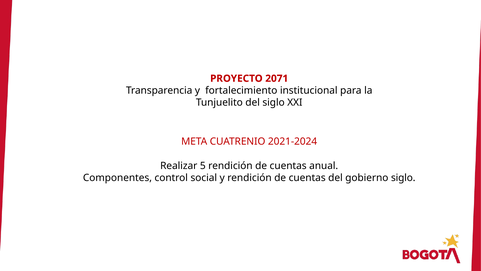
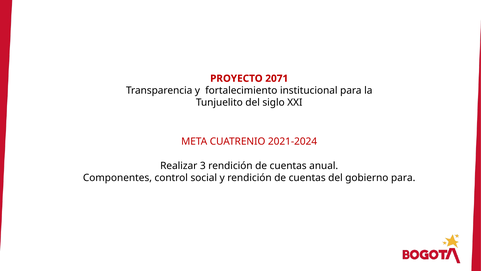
5: 5 -> 3 (203, 165)
gobierno siglo: siglo -> para (403, 177)
